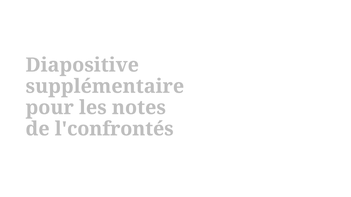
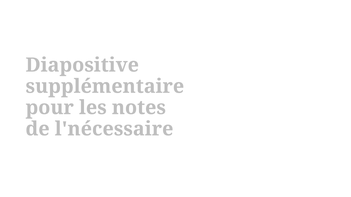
l'confrontés: l'confrontés -> l'nécessaire (114, 129)
